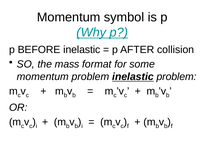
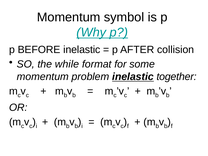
mass: mass -> while (67, 64)
inelastic problem: problem -> together (177, 77)
